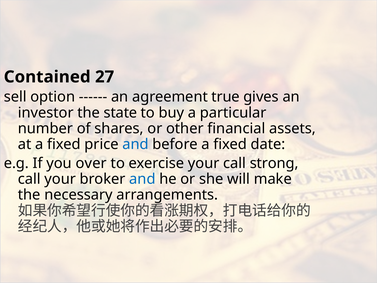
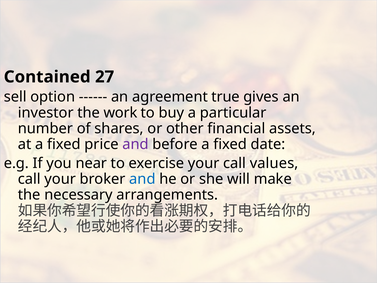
state: state -> work (120, 113)
and colour: blue -> purple (136, 144)
over: over -> near (91, 163)
strong: strong -> values (274, 163)
